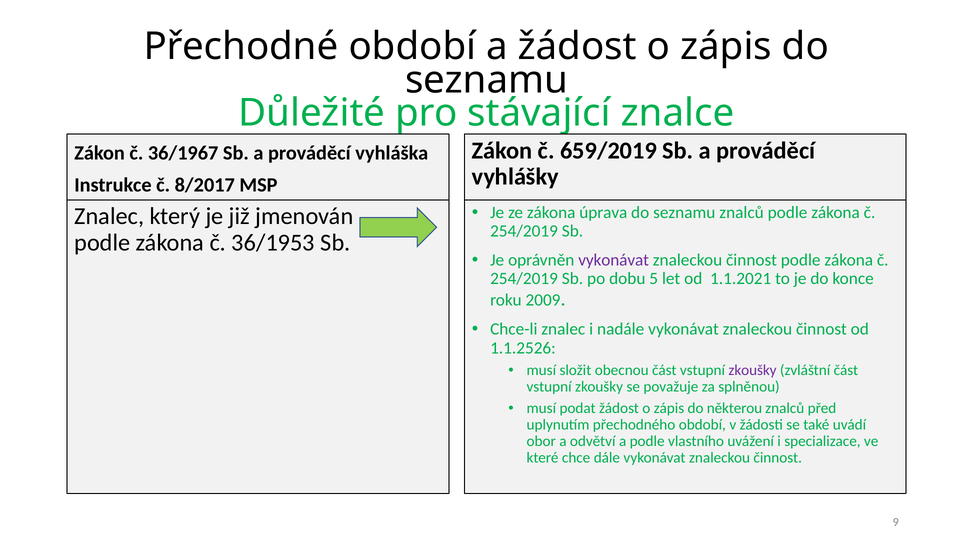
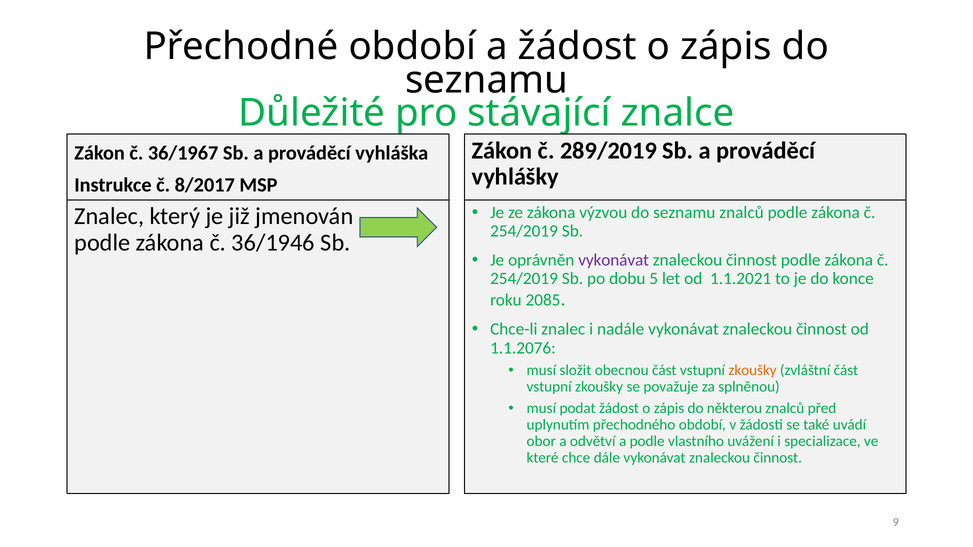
659/2019: 659/2019 -> 289/2019 (608, 151)
úprava: úprava -> výzvou (603, 213)
36/1953: 36/1953 -> 36/1946 (273, 243)
2009: 2009 -> 2085 (543, 300)
1.1.2526: 1.1.2526 -> 1.1.2076 (523, 348)
zkoušky colour: purple -> orange (753, 371)
